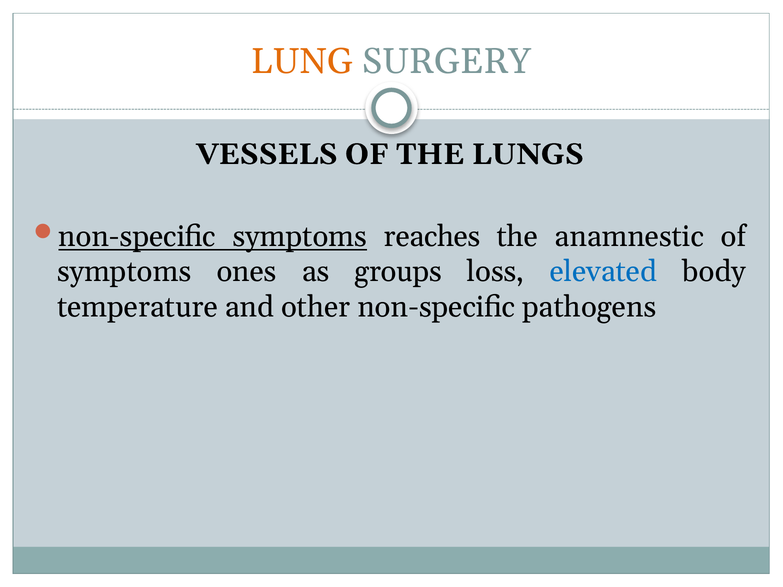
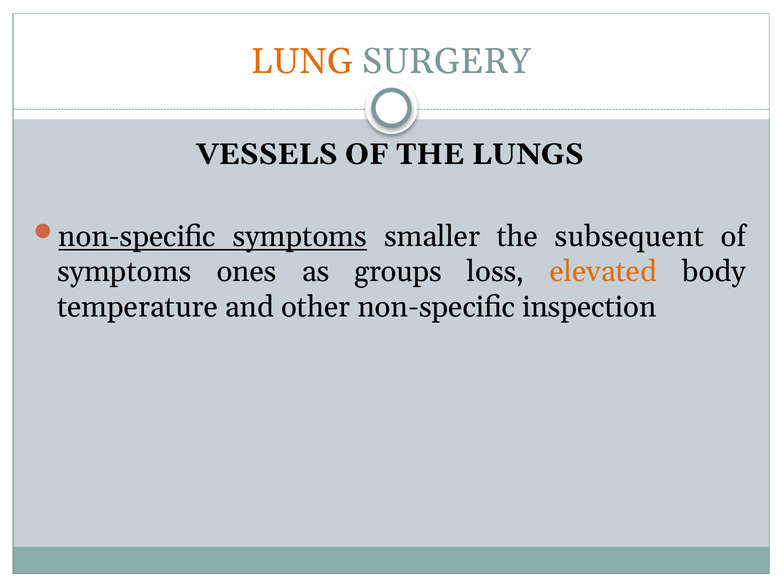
reaches: reaches -> smaller (432, 237)
anamnestic: anamnestic -> subsequent (629, 237)
elevated colour: blue -> orange (603, 272)
pathogens: pathogens -> inspection (589, 307)
